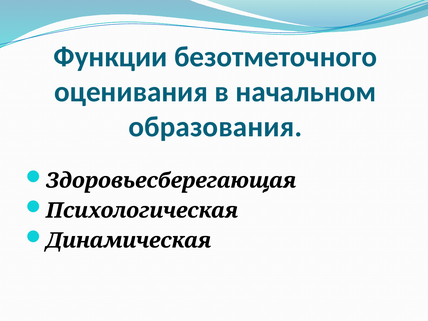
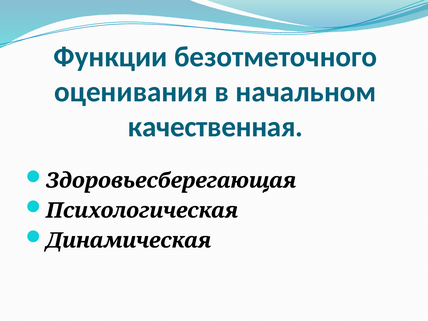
образования: образования -> качественная (215, 127)
